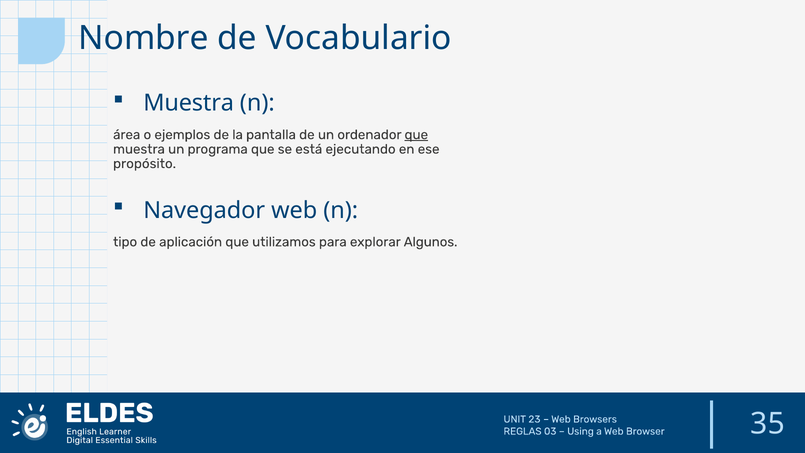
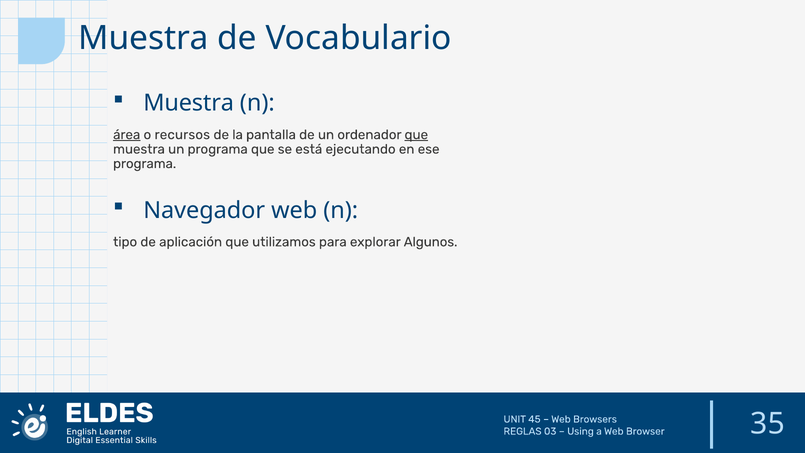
Nombre: Nombre -> Muestra (144, 38)
área underline: none -> present (127, 135)
ejemplos: ejemplos -> recursos (182, 135)
propósito: propósito -> programa (145, 164)
23: 23 -> 45 (534, 419)
